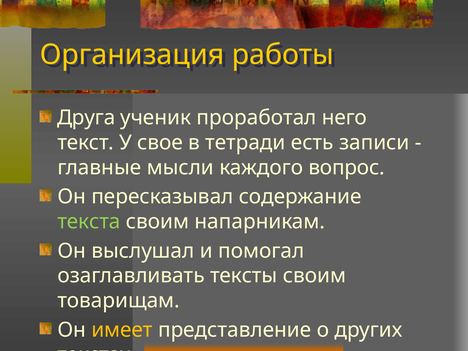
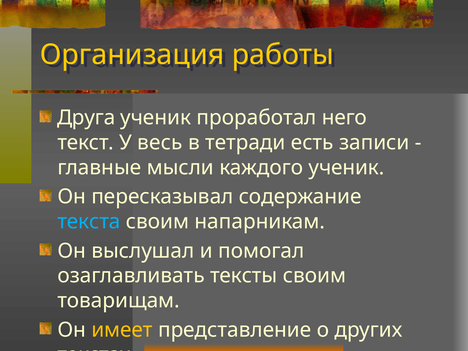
свое: свое -> весь (160, 143)
каждого вопрос: вопрос -> ученик (346, 168)
текста colour: light green -> light blue (89, 222)
